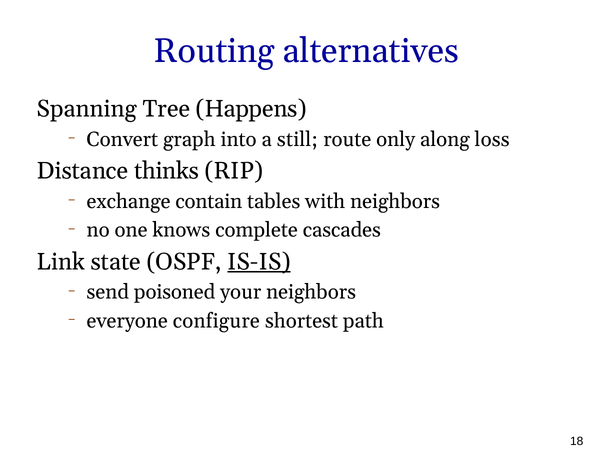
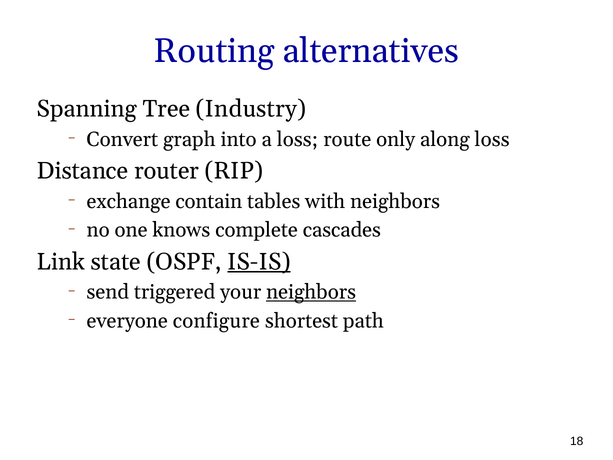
Happens: Happens -> Industry (251, 109)
a still: still -> loss (297, 139)
thinks: thinks -> router (167, 171)
poisoned: poisoned -> triggered (175, 292)
neighbors underline: none -> present (311, 292)
